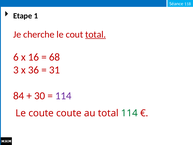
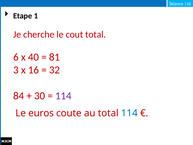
total underline: present -> none (96, 34)
16: 16 -> 40 (34, 57)
68: 68 -> 81 (55, 57)
36: 36 -> 16 (34, 70)
31: 31 -> 32 (55, 70)
Le coute: coute -> euros (41, 113)
114 colour: green -> blue (129, 113)
